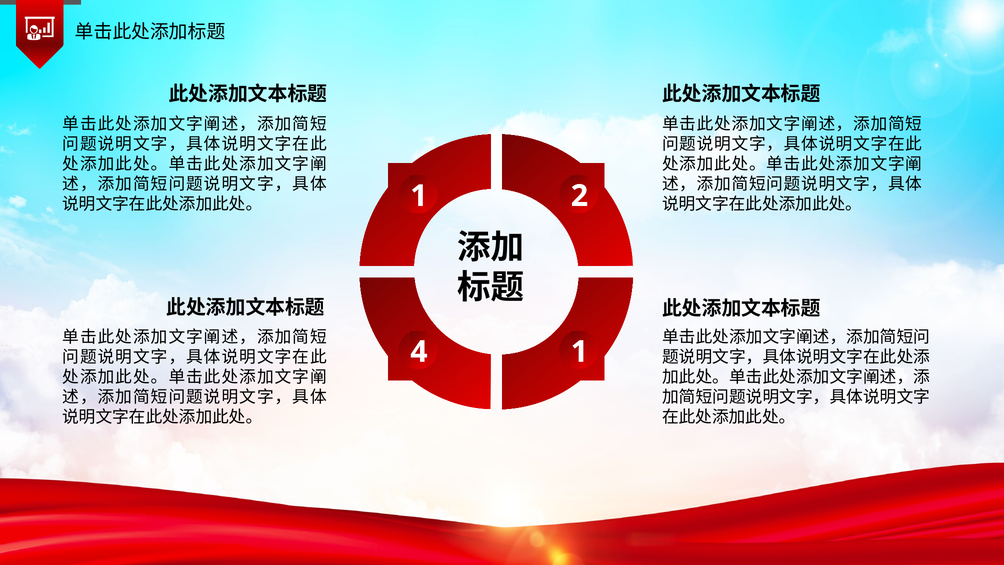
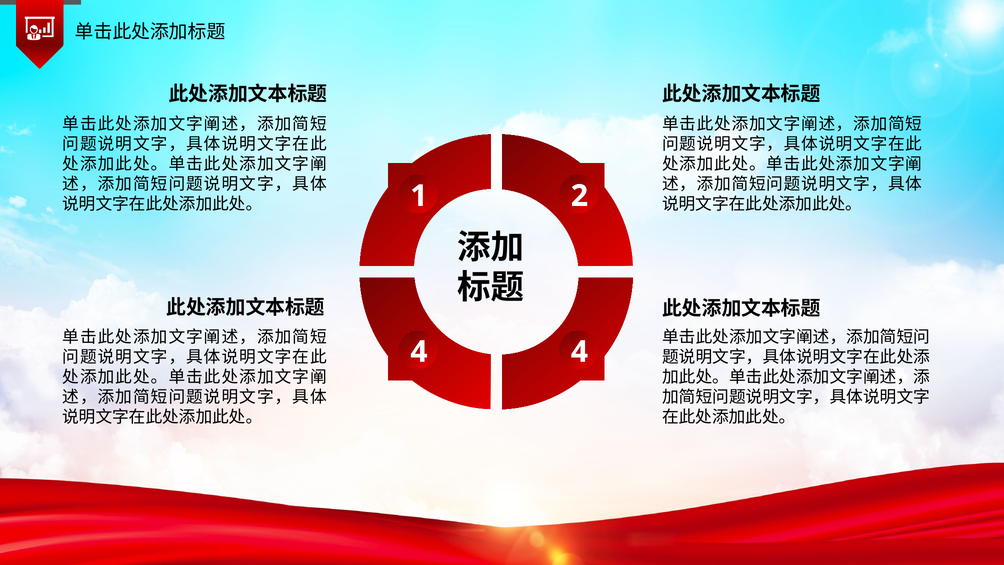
4 1: 1 -> 4 (579, 352)
